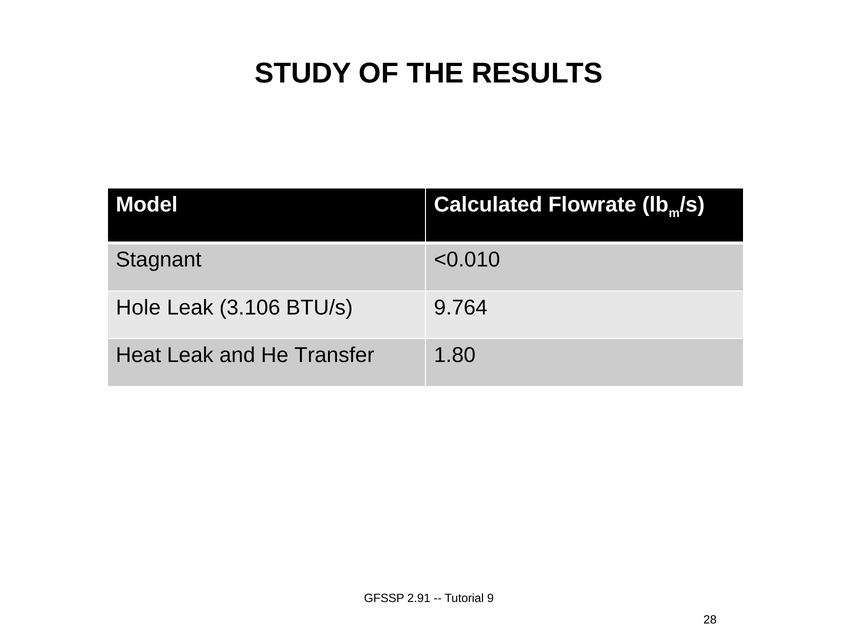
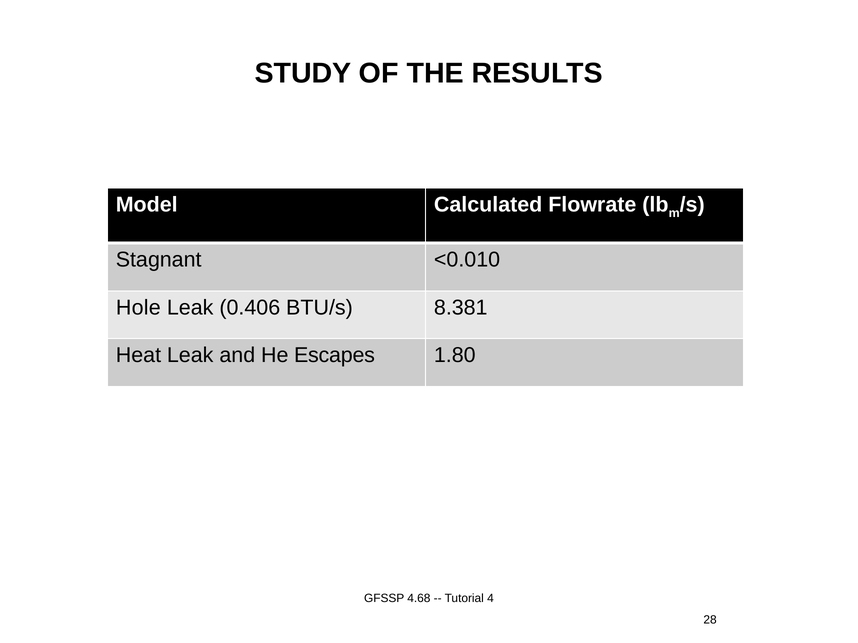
3.106: 3.106 -> 0.406 (250, 308)
9.764: 9.764 -> 8.381 (461, 308)
Transfer: Transfer -> Escapes (334, 356)
2.91: 2.91 -> 4.68 (419, 599)
9: 9 -> 4 (491, 599)
